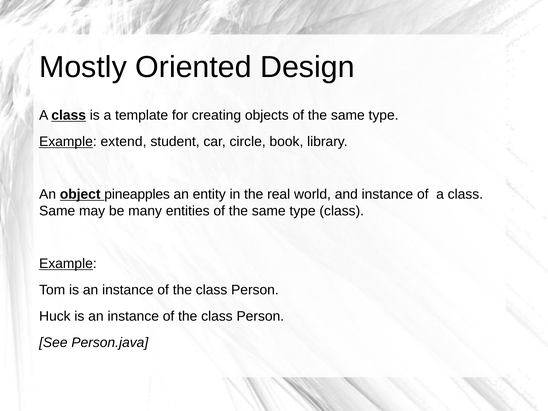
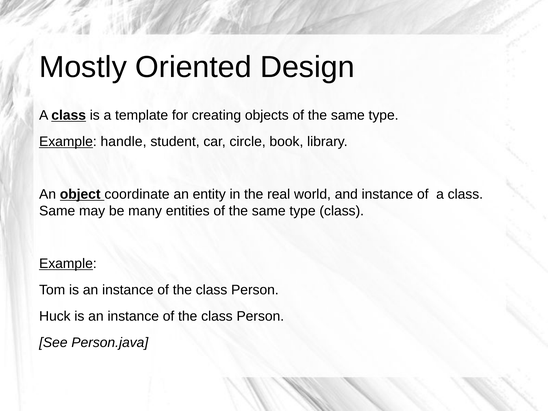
extend: extend -> handle (124, 142)
pineapples: pineapples -> coordinate (137, 194)
